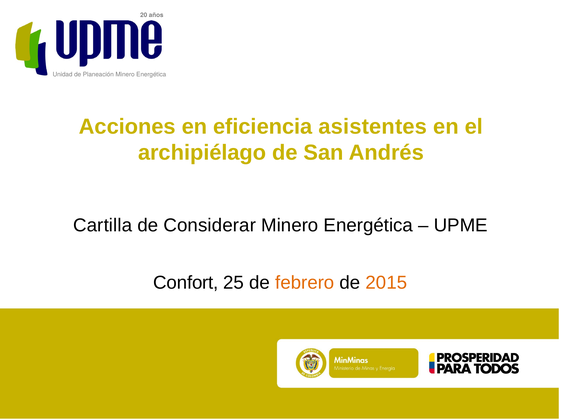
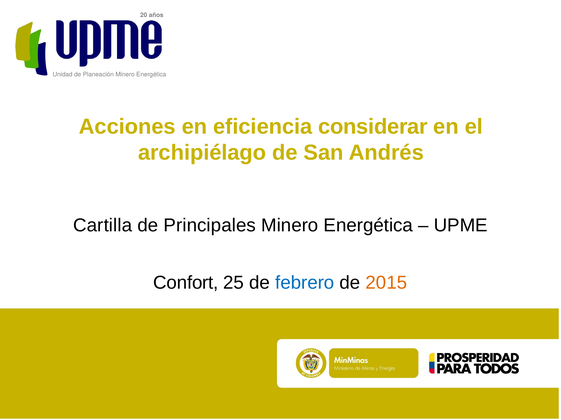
asistentes: asistentes -> considerar (373, 127)
Considerar: Considerar -> Principales (210, 226)
febrero colour: orange -> blue (305, 283)
